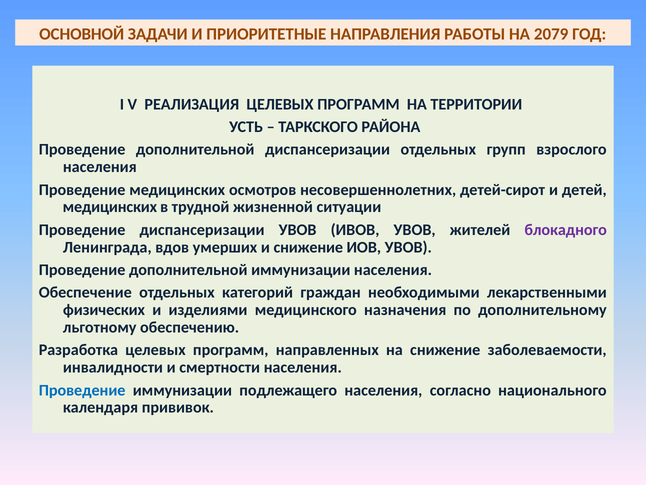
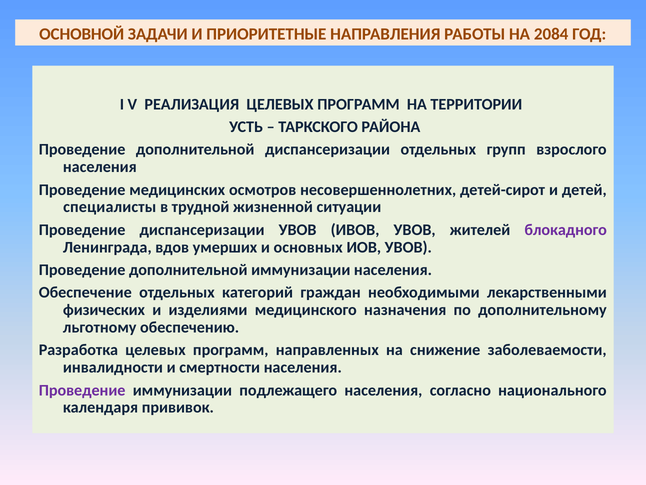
2079: 2079 -> 2084 (551, 34)
медицинских: медицинских -> специалисты (110, 207)
и снижение: снижение -> основных (308, 247)
Проведение colour: blue -> purple (82, 390)
